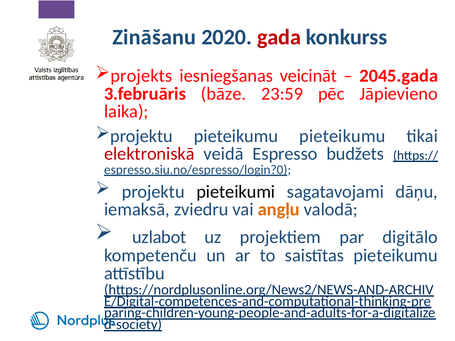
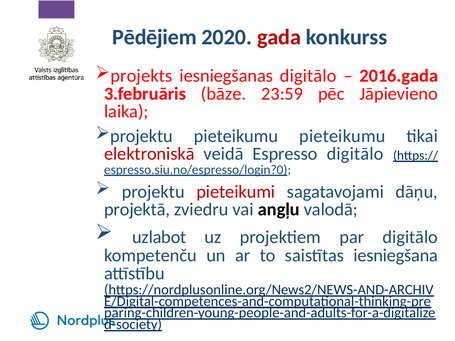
Zināšanu: Zināšanu -> Pēdējiem (154, 37)
iesniegšanas veicināt: veicināt -> digitālo (308, 76)
2045.gada: 2045.gada -> 2016.gada (399, 76)
Espresso budžets: budžets -> digitālo (355, 154)
pieteikumi colour: black -> red (236, 192)
iemaksā: iemaksā -> projektā (137, 210)
angļu colour: orange -> black (279, 210)
saistītas pieteikumu: pieteikumu -> iesniegšana (396, 256)
